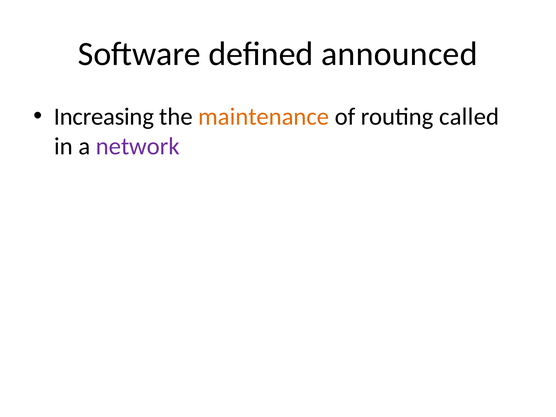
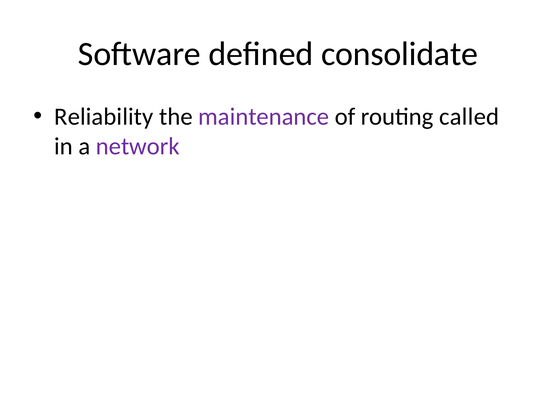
announced: announced -> consolidate (400, 54)
Increasing: Increasing -> Reliability (104, 117)
maintenance colour: orange -> purple (264, 117)
